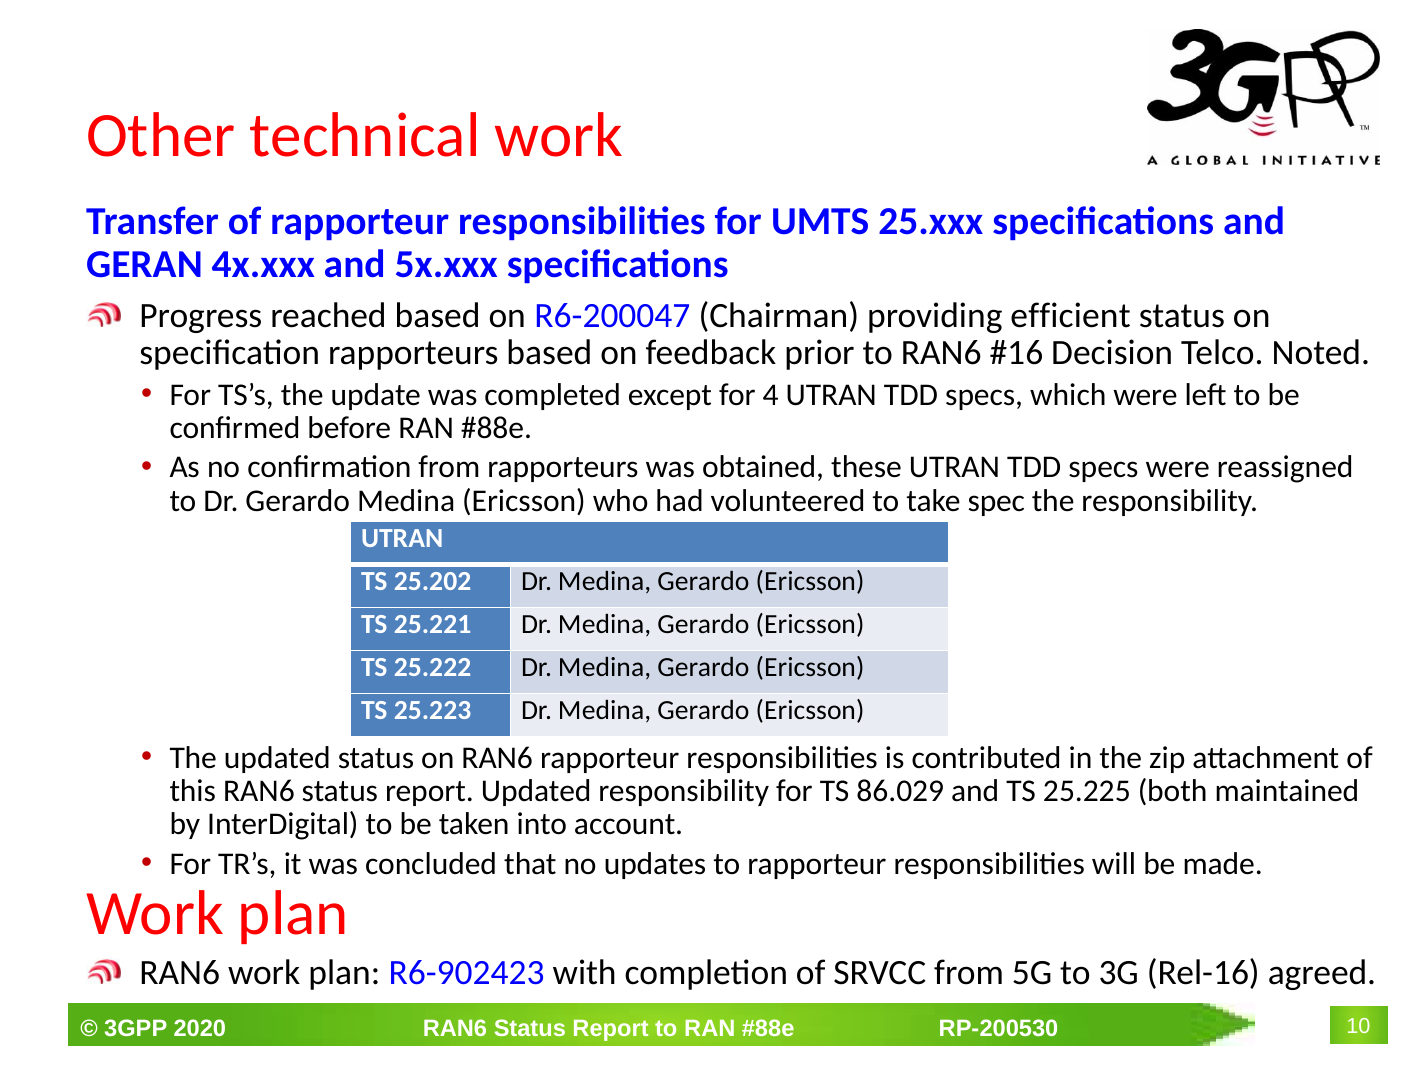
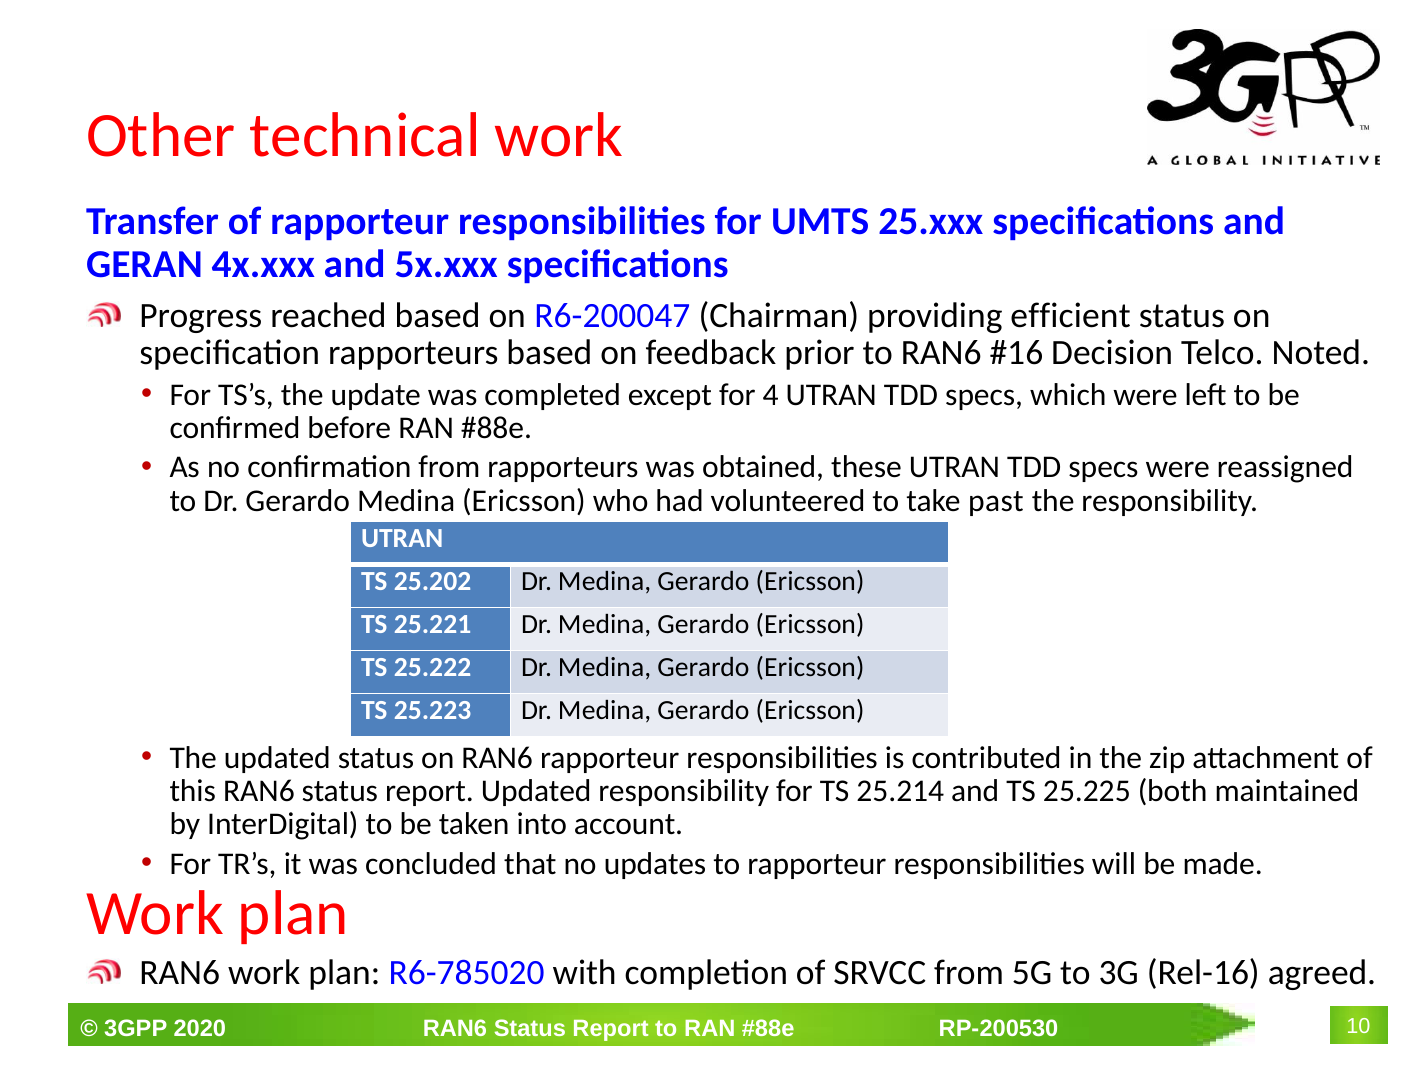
spec: spec -> past (996, 501)
86.029: 86.029 -> 25.214 (900, 791)
R6-902423: R6-902423 -> R6-785020 (467, 973)
